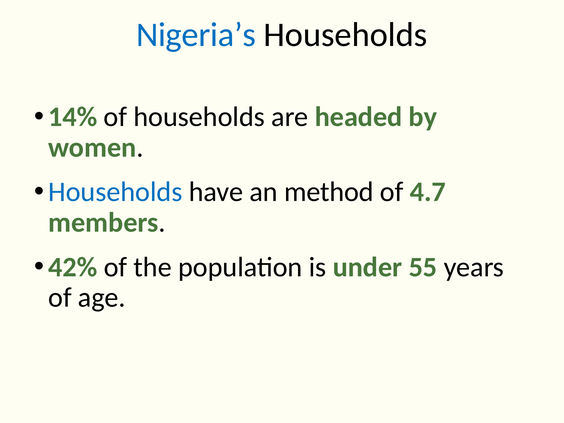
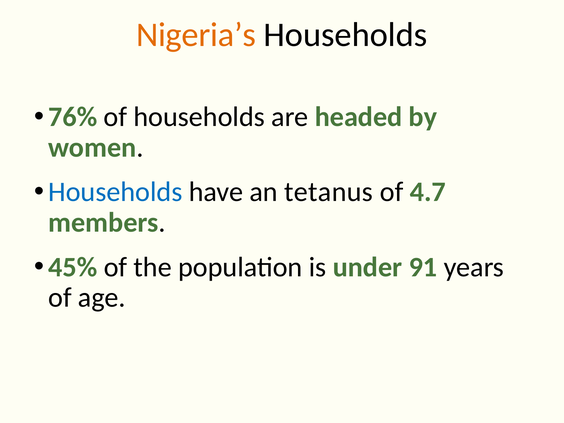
Nigeria’s colour: blue -> orange (196, 35)
14%: 14% -> 76% (73, 117)
method: method -> tetanus (329, 192)
42%: 42% -> 45% (73, 267)
55: 55 -> 91 (423, 267)
